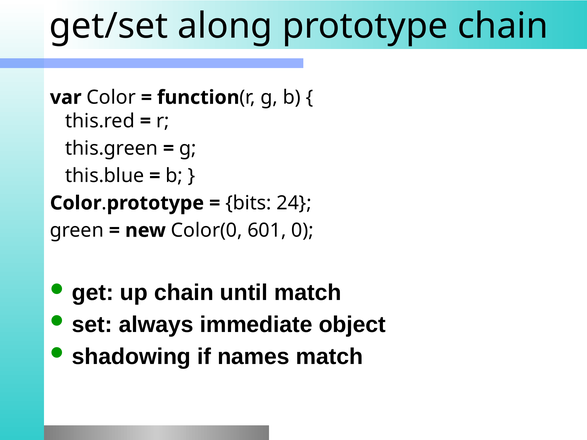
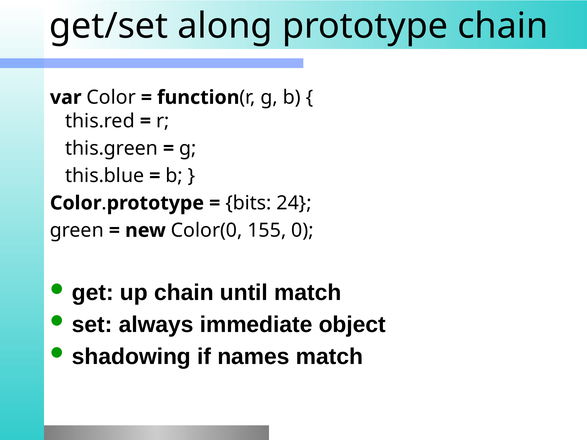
601: 601 -> 155 (267, 231)
